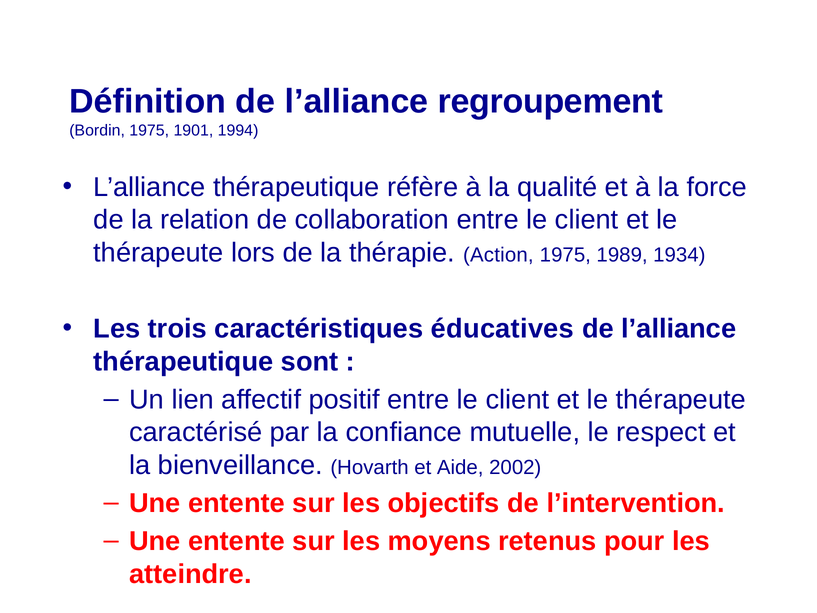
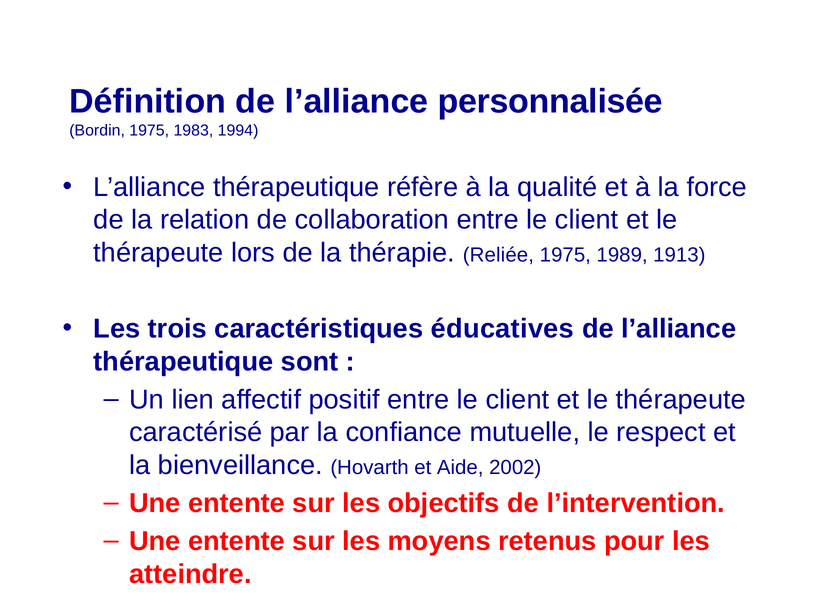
regroupement: regroupement -> personnalisée (550, 102)
1901: 1901 -> 1983 (193, 130)
Action: Action -> Reliée (498, 255)
1934: 1934 -> 1913 (679, 255)
